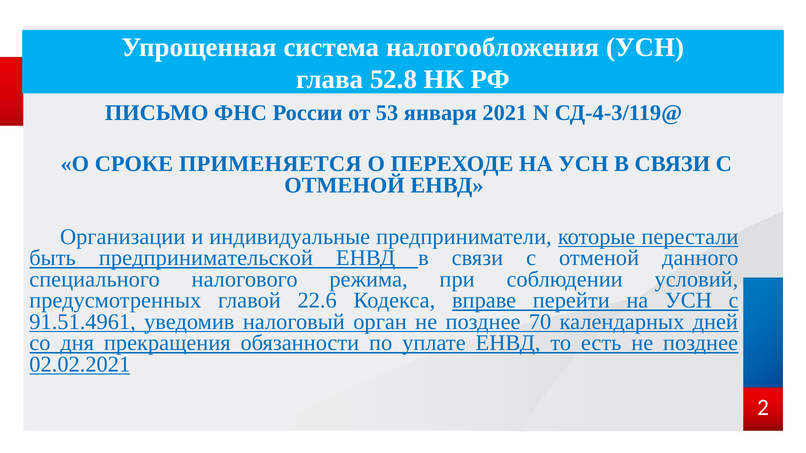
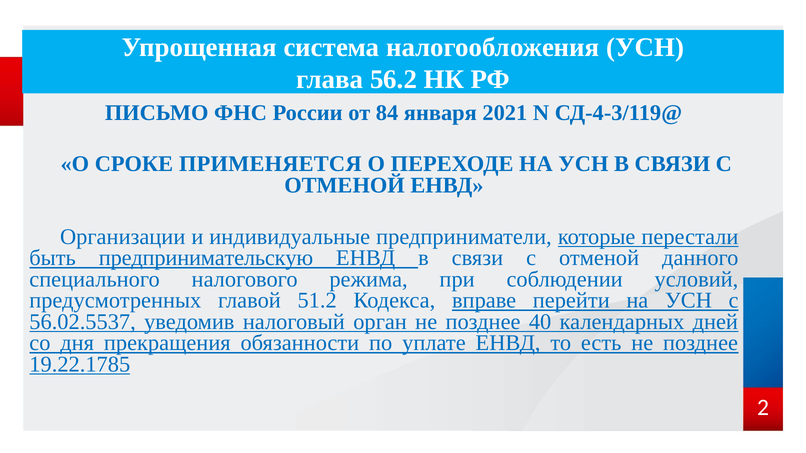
52.8: 52.8 -> 56.2 (394, 80)
53: 53 -> 84 (387, 113)
предпринимательской: предпринимательской -> предпринимательскую (206, 258)
22.6: 22.6 -> 51.2 (317, 301)
91.51.4961: 91.51.4961 -> 56.02.5537 (83, 322)
70: 70 -> 40 (540, 322)
02.02.2021: 02.02.2021 -> 19.22.1785 (80, 364)
